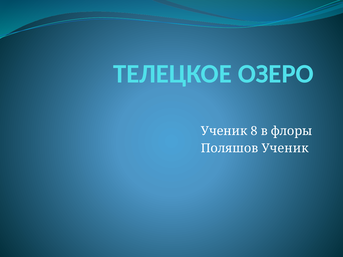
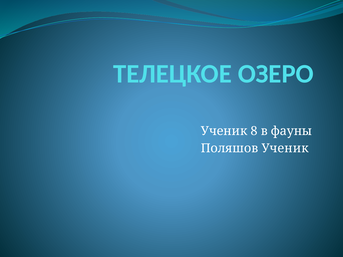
флоры: флоры -> фауны (292, 131)
